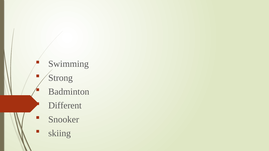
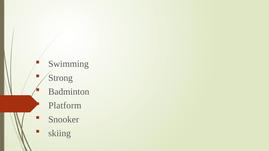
Different: Different -> Platform (65, 106)
